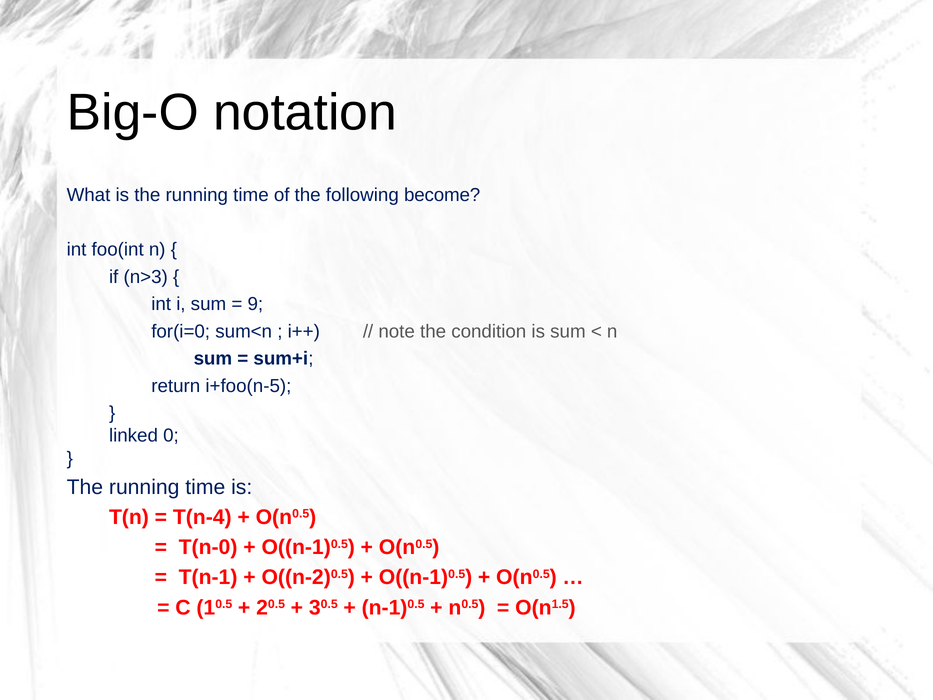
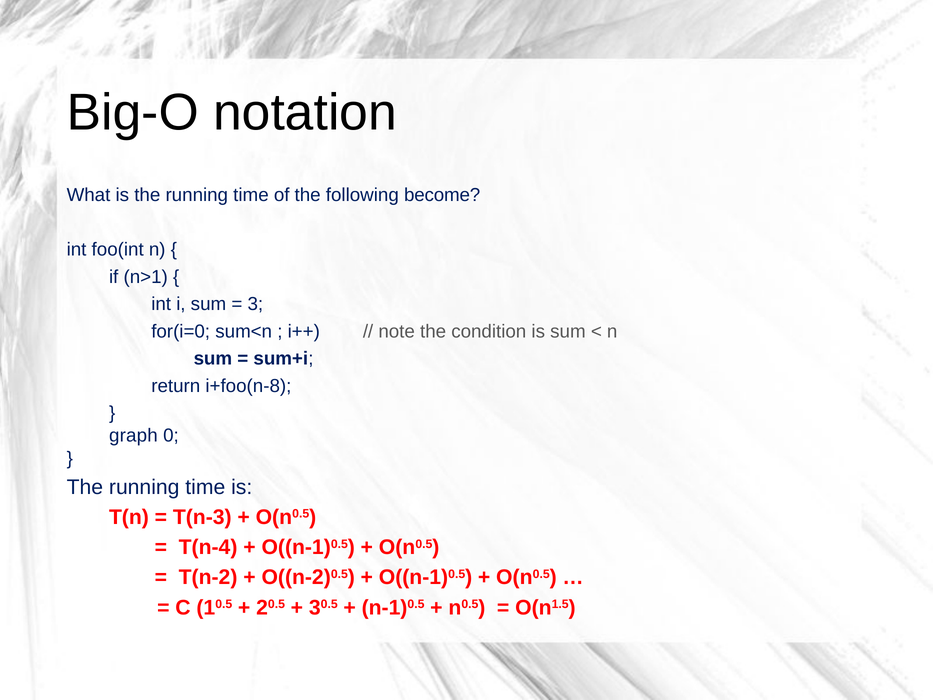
n>3: n>3 -> n>1 (146, 277)
9: 9 -> 3 (255, 304)
i+foo(n-5: i+foo(n-5 -> i+foo(n-8 (248, 386)
linked: linked -> graph (133, 436)
T(n-4: T(n-4 -> T(n-3 (202, 517)
T(n-0: T(n-0 -> T(n-4 (208, 547)
T(n-1: T(n-1 -> T(n-2 (208, 577)
